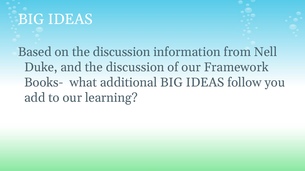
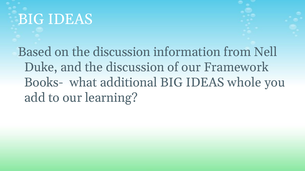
follow: follow -> whole (244, 83)
